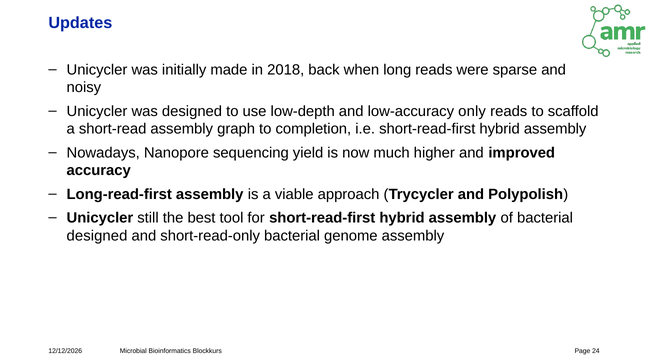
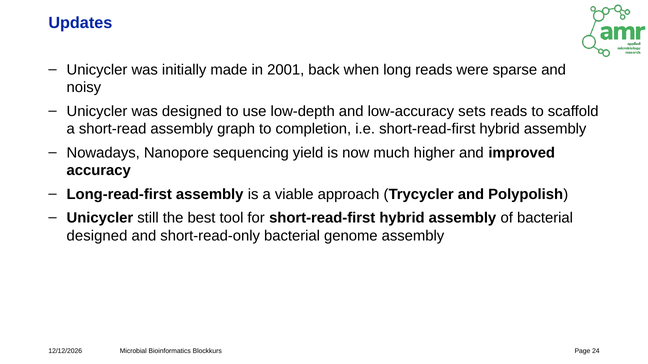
2018: 2018 -> 2001 (286, 70)
only: only -> sets (472, 111)
